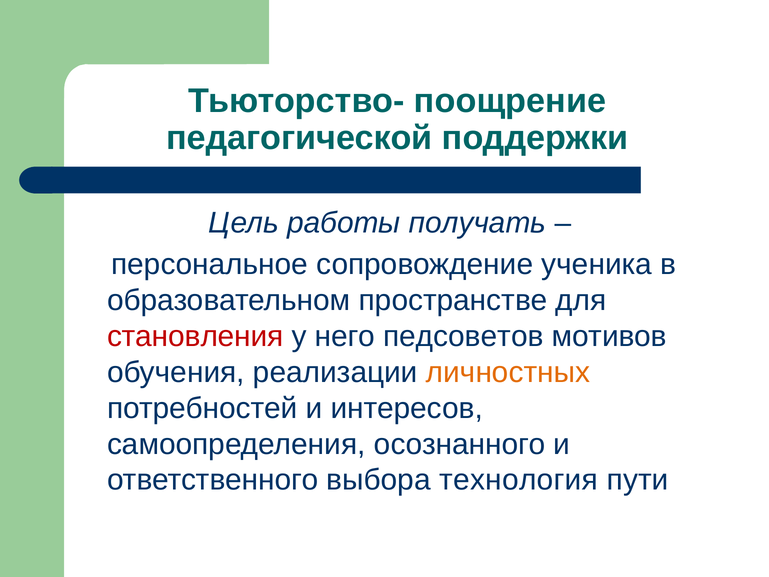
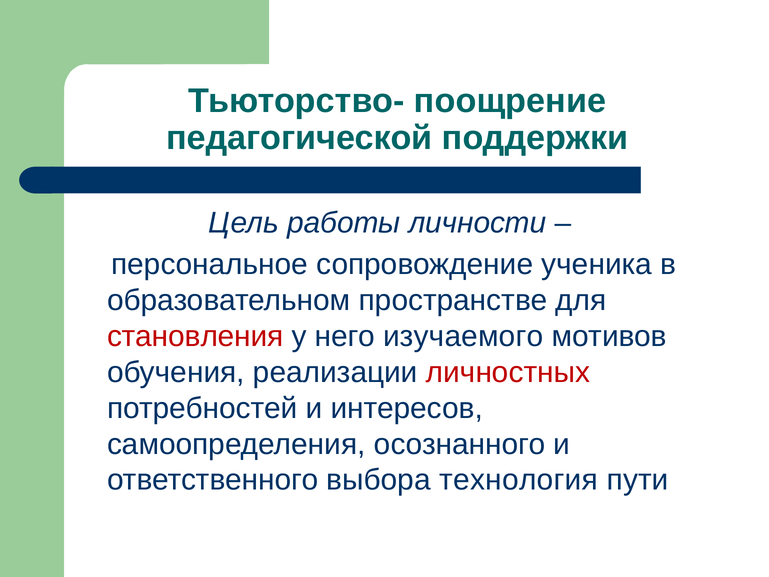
получать: получать -> личности (478, 223)
педсоветов: педсоветов -> изучаемого (463, 336)
личностных colour: orange -> red (508, 372)
